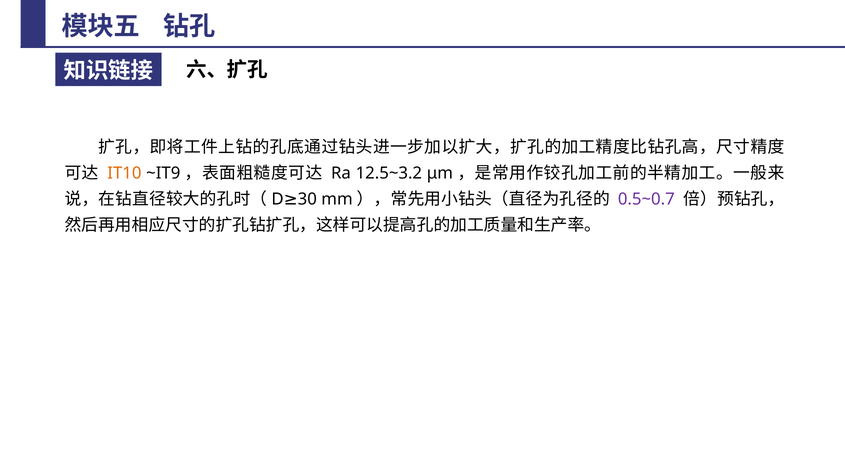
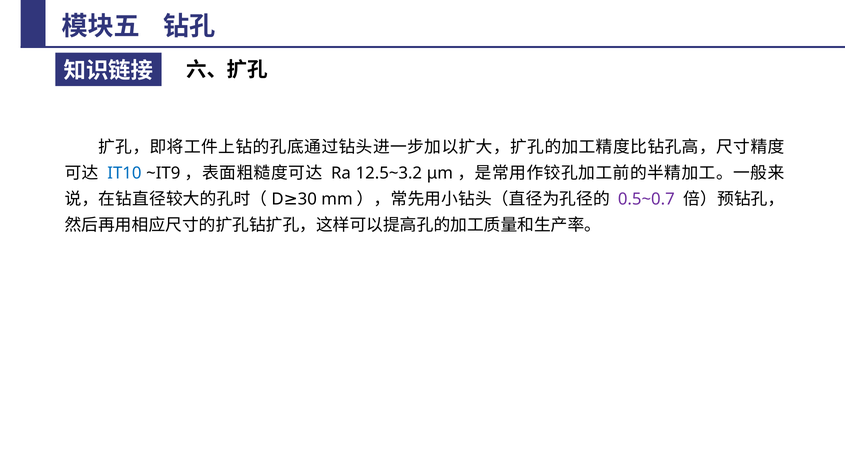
IT10 colour: orange -> blue (124, 173)
